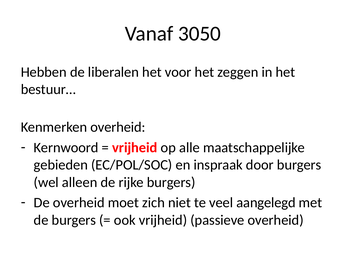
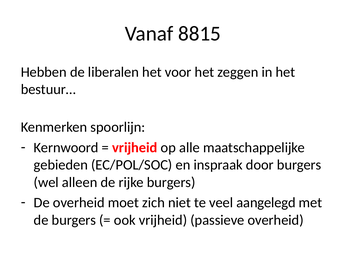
3050: 3050 -> 8815 (200, 33)
Kenmerken overheid: overheid -> spoorlijn (118, 127)
